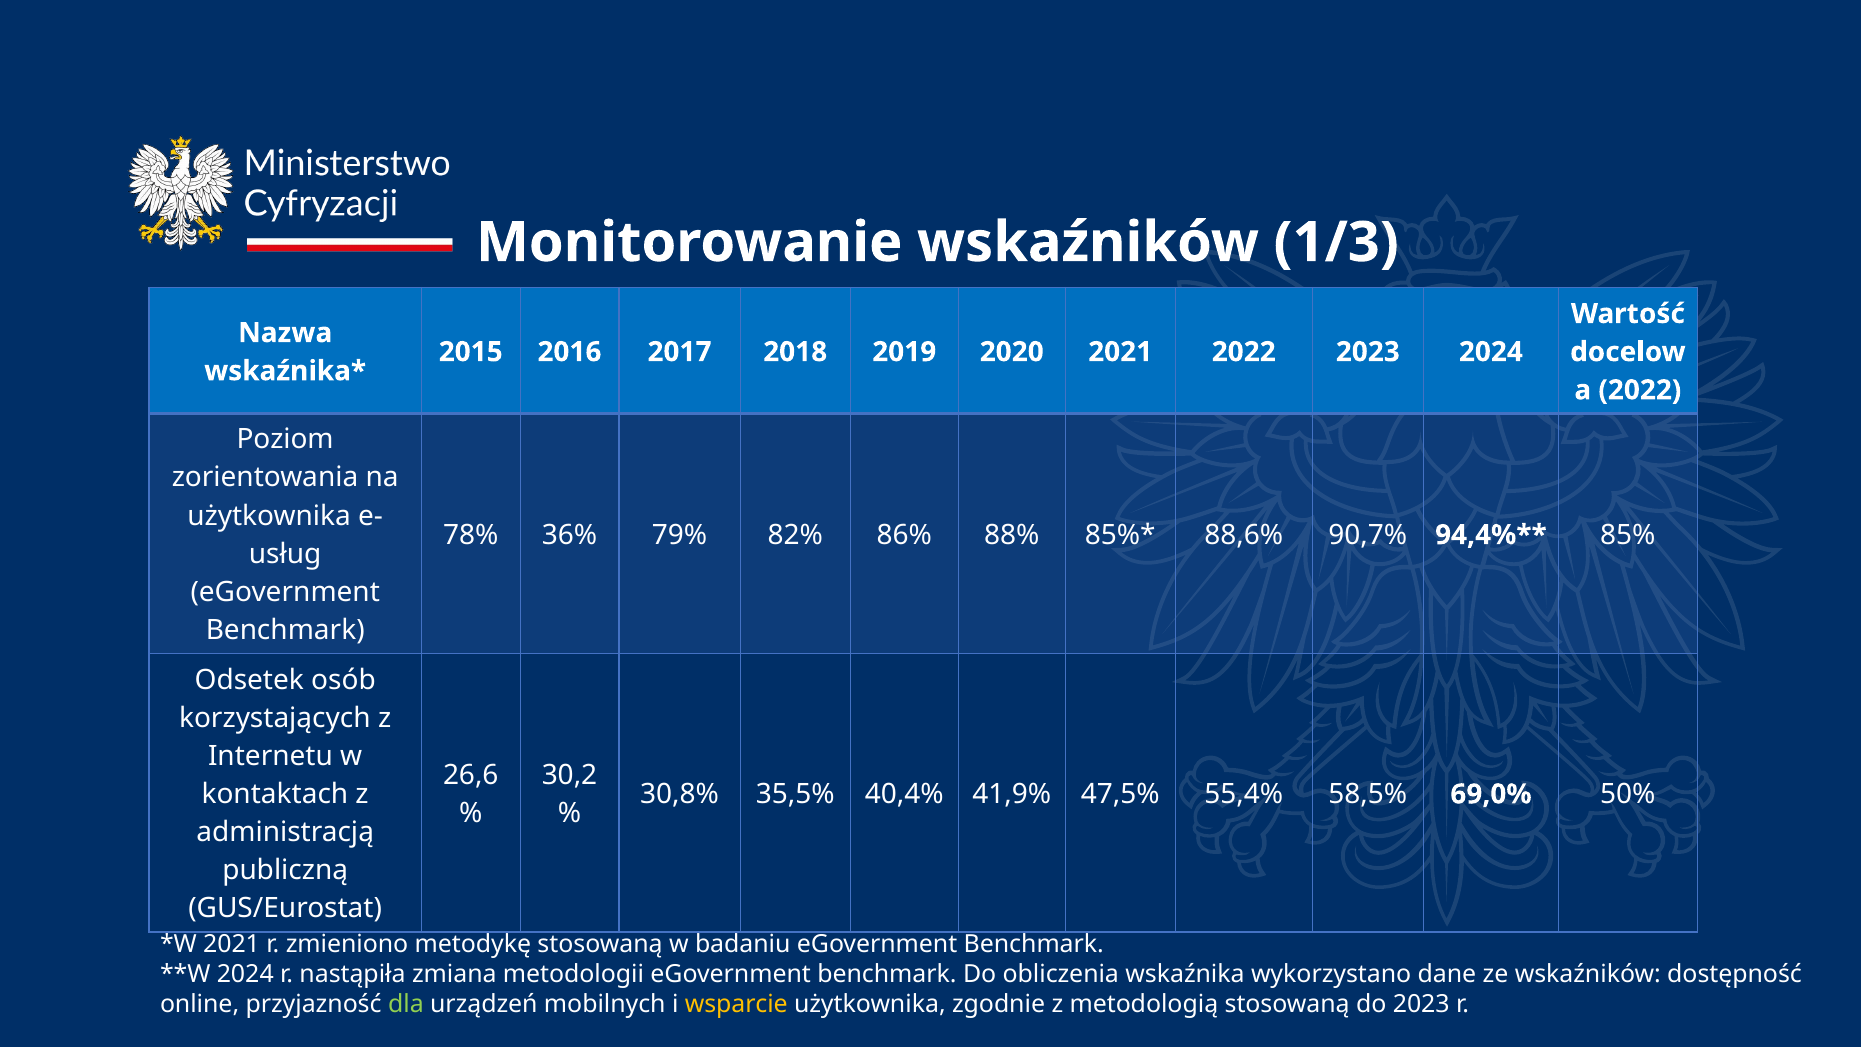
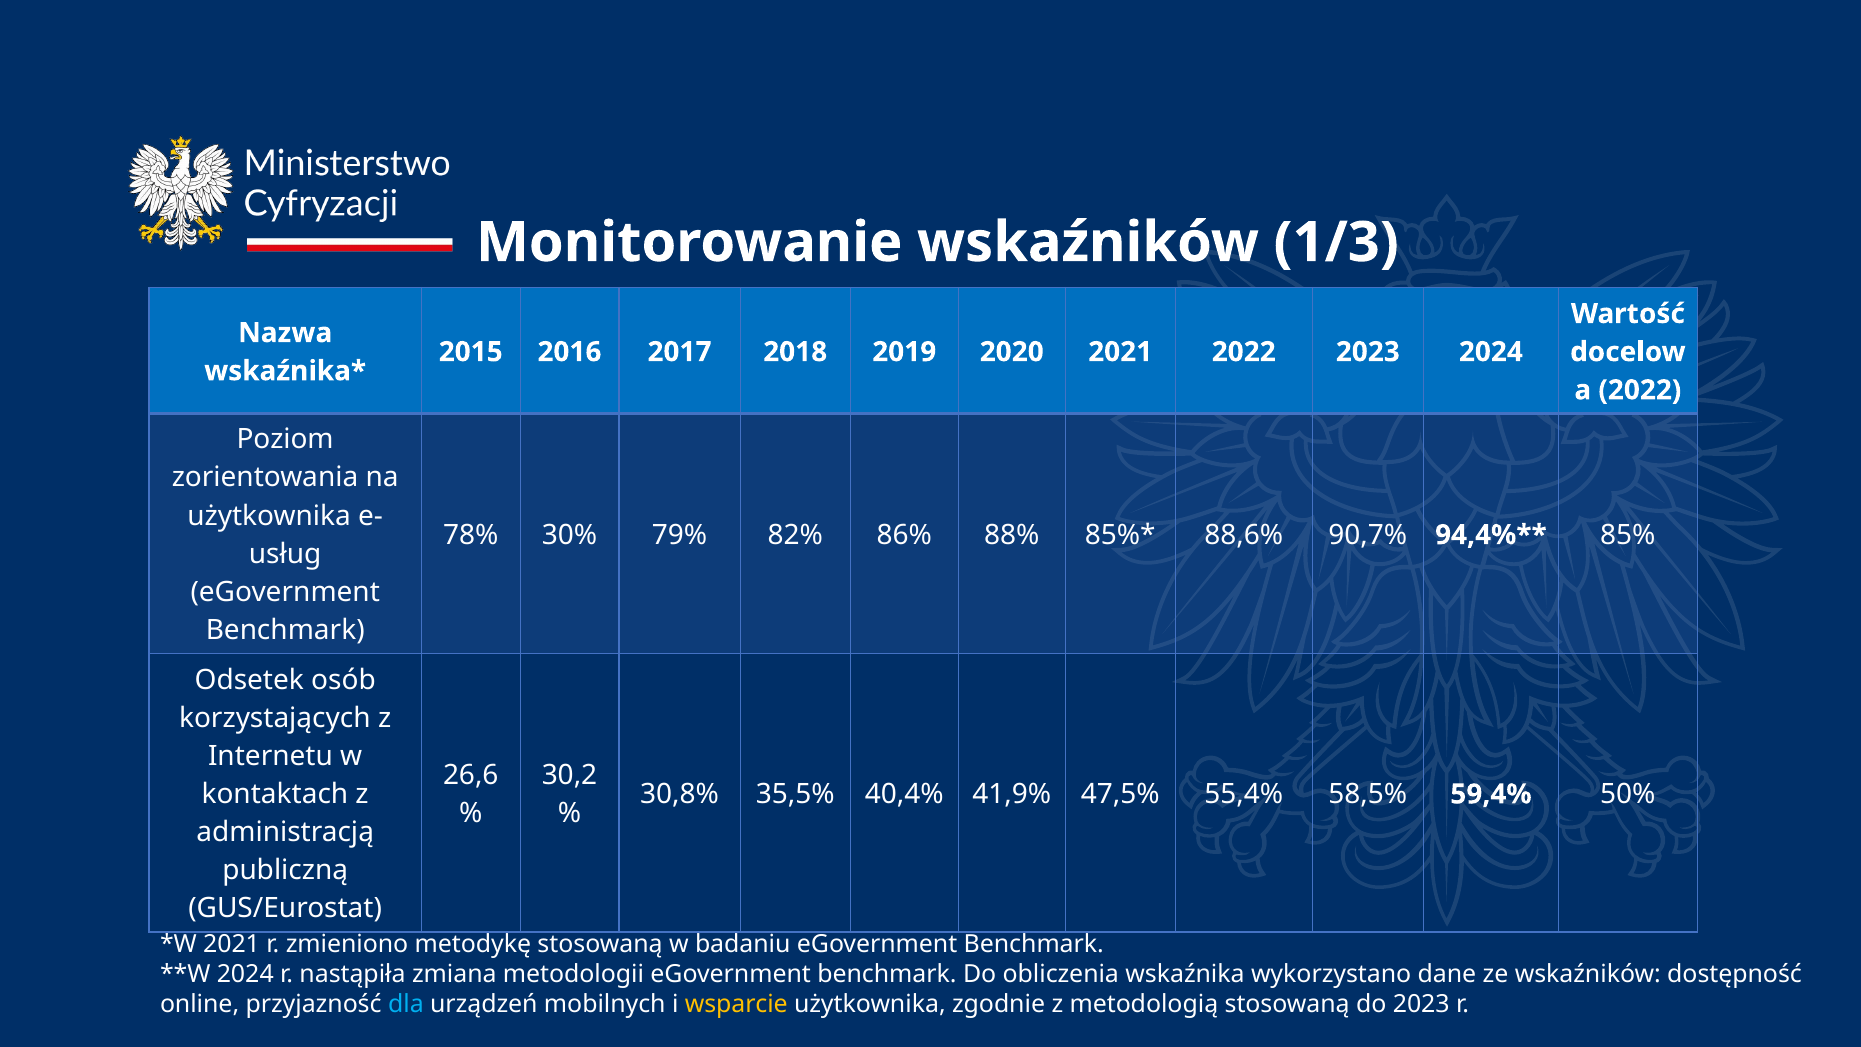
36%: 36% -> 30% (570, 535)
69,0%: 69,0% -> 59,4% (1491, 794)
dla colour: light green -> light blue (406, 1004)
